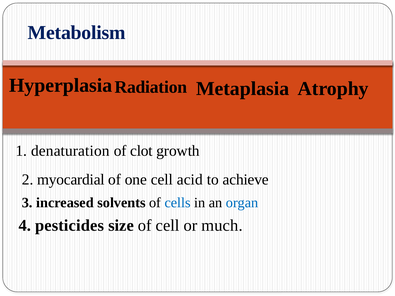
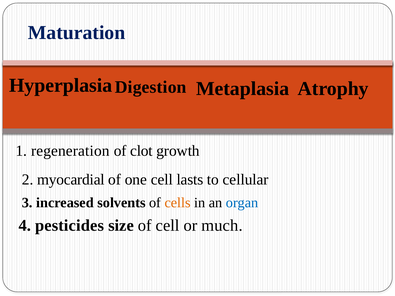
Metabolism: Metabolism -> Maturation (77, 33)
Radiation: Radiation -> Digestion (151, 87)
denaturation: denaturation -> regeneration (70, 151)
acid: acid -> lasts (190, 180)
achieve: achieve -> cellular (246, 180)
cells colour: blue -> orange (178, 203)
